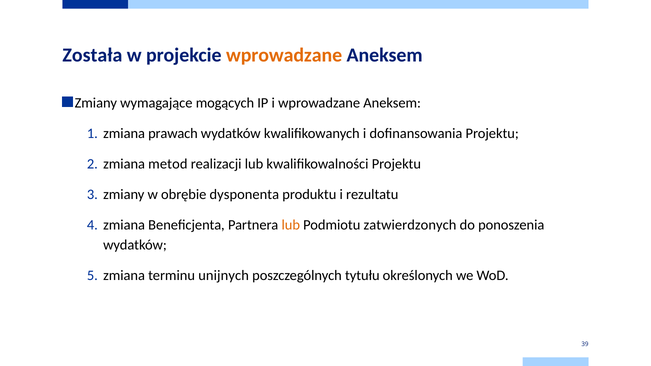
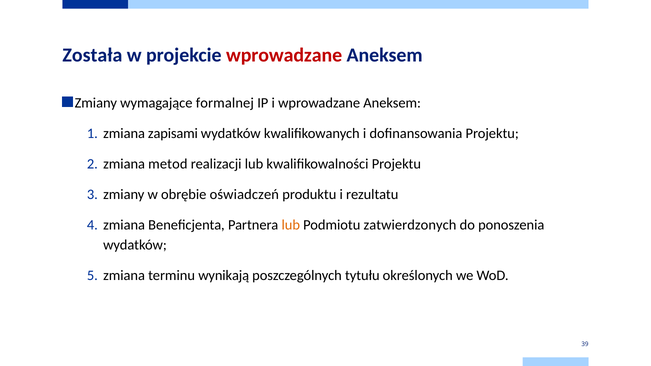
wprowadzane colour: orange -> red (284, 55)
mogących: mogących -> formalnej (225, 103)
prawach: prawach -> zapisami (173, 133)
dysponenta: dysponenta -> oświadczeń (244, 195)
unijnych: unijnych -> wynikają (224, 276)
